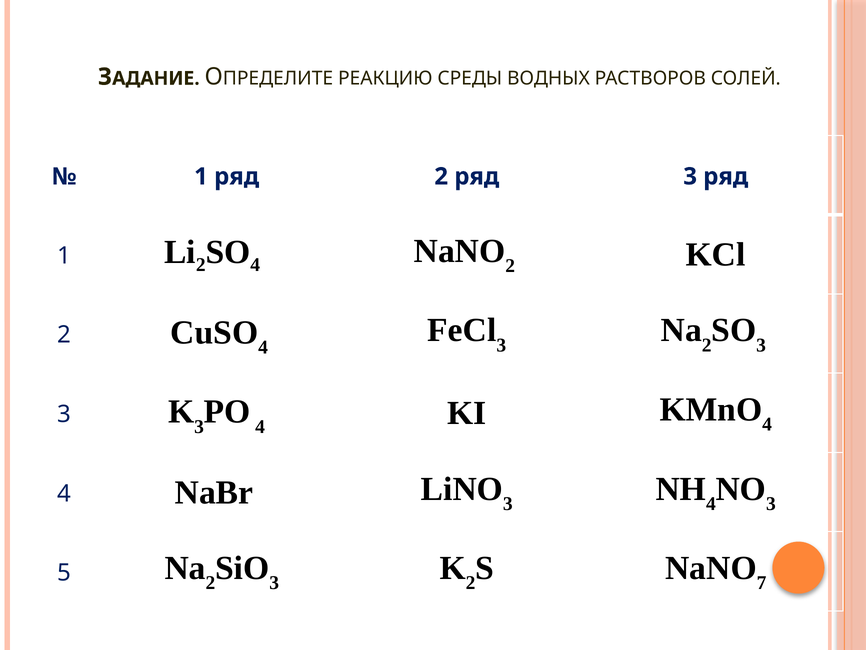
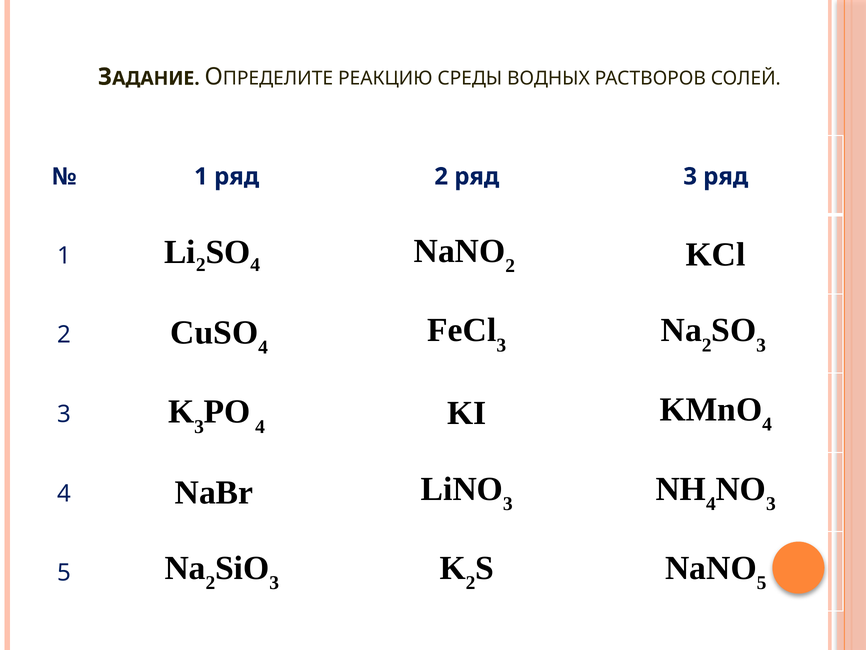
7: 7 -> 5 (762, 582)
